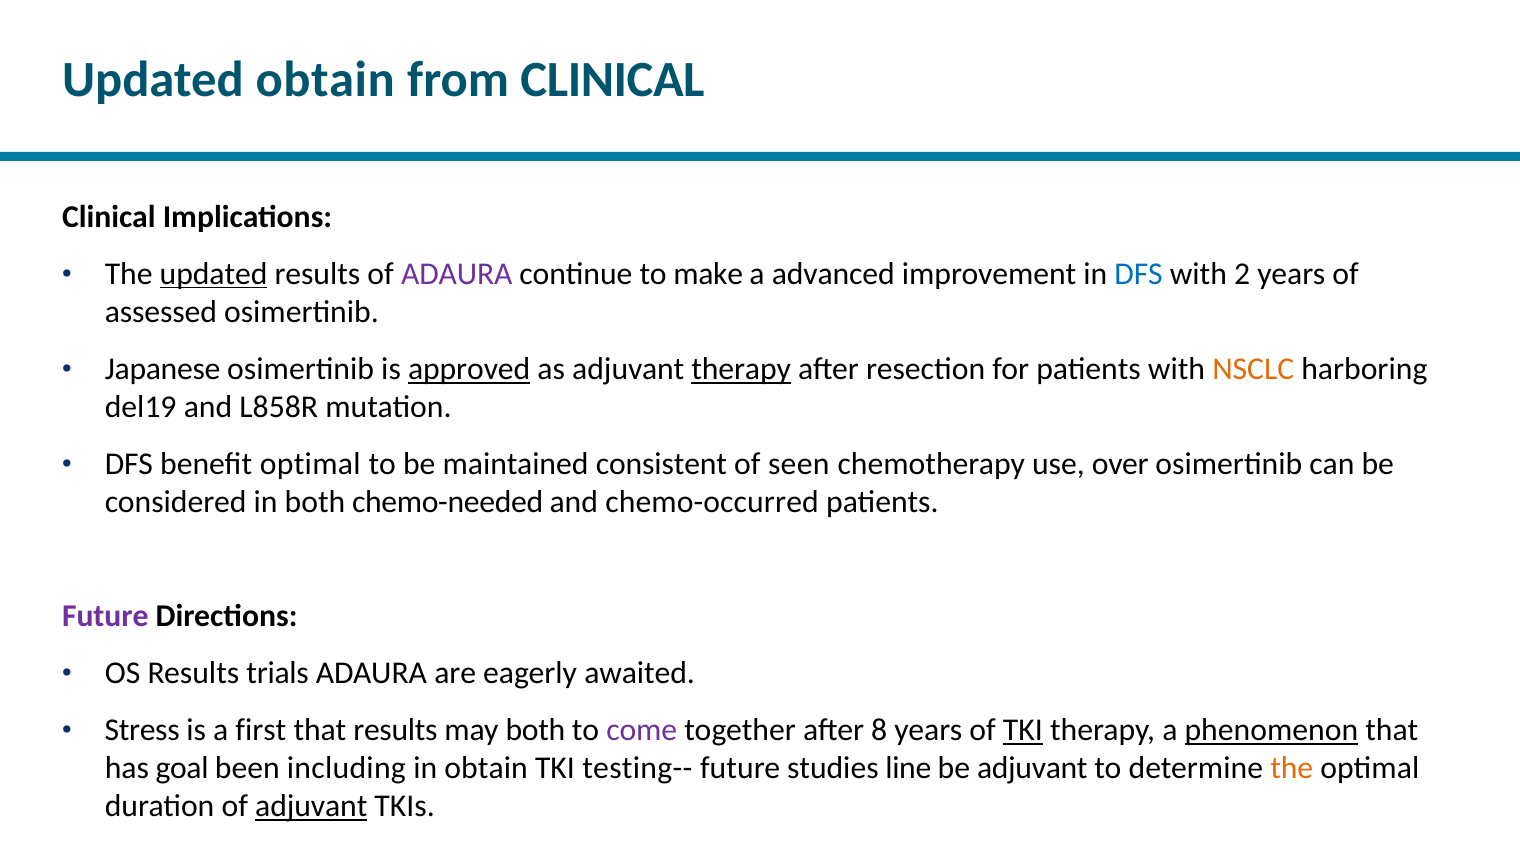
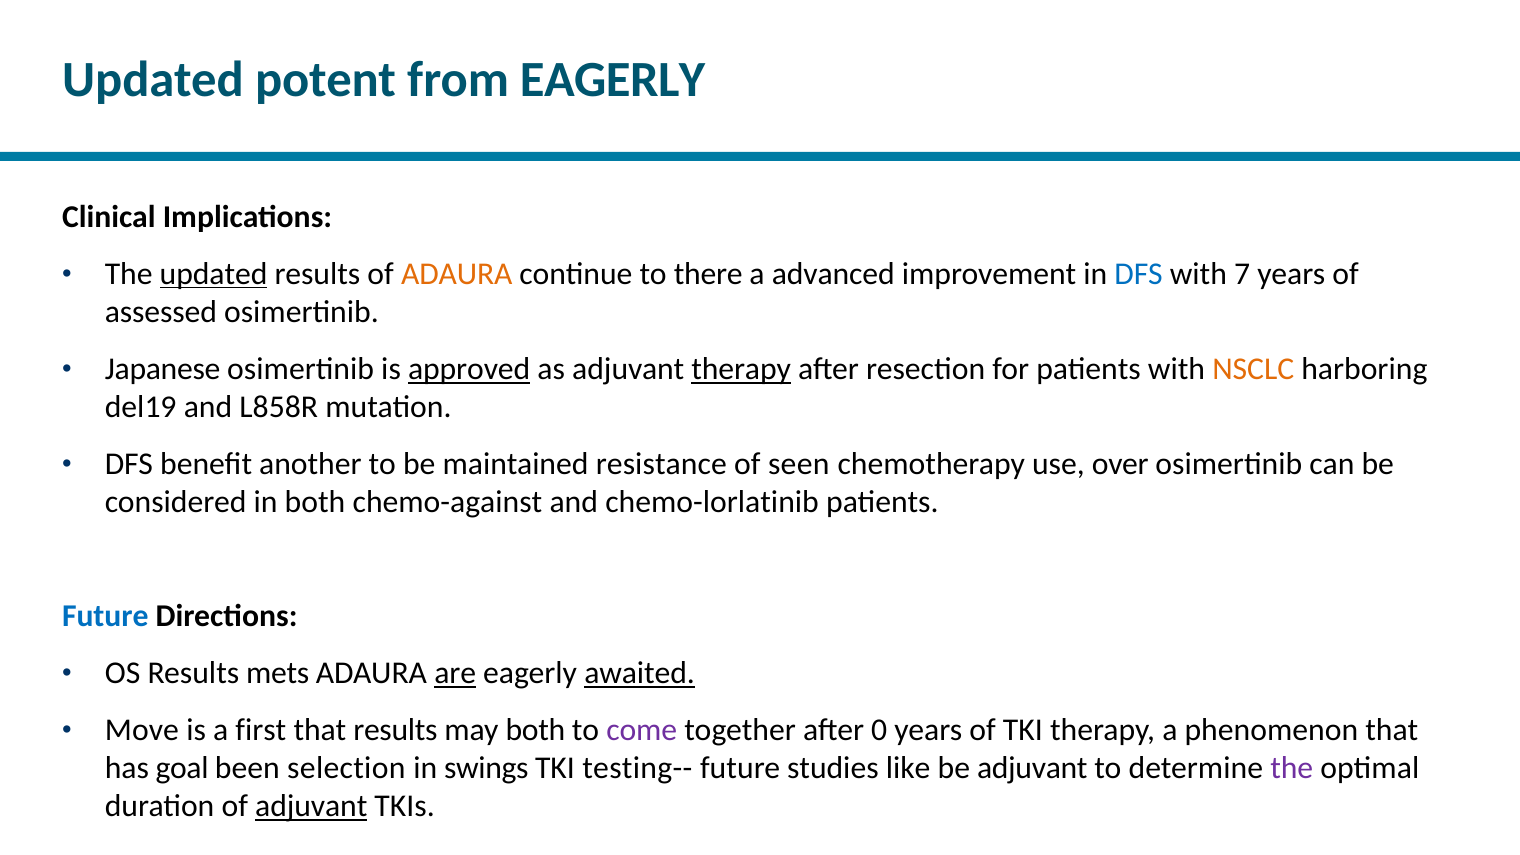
Updated obtain: obtain -> potent (326, 80)
from CLINICAL: CLINICAL -> EAGERLY (613, 80)
ADAURA colour: purple -> orange (457, 274)
make: make -> there (708, 274)
2: 2 -> 7 (1242, 274)
benefit optimal: optimal -> another (310, 464)
consistent: consistent -> resistance (661, 464)
chemo-needed: chemo-needed -> chemo-against (447, 502)
chemo-occurred: chemo-occurred -> chemo-lorlatinib (712, 502)
Future colour: purple -> blue (105, 616)
trials: trials -> mets (278, 673)
are underline: none -> present (455, 673)
awaited underline: none -> present (640, 673)
Stress: Stress -> Move (142, 730)
8: 8 -> 0 (879, 730)
TKI underline: present -> none (1023, 730)
phenomenon underline: present -> none (1271, 730)
including: including -> selection (346, 768)
in obtain: obtain -> swings (486, 768)
line: line -> like (908, 768)
the colour: orange -> purple (1292, 768)
